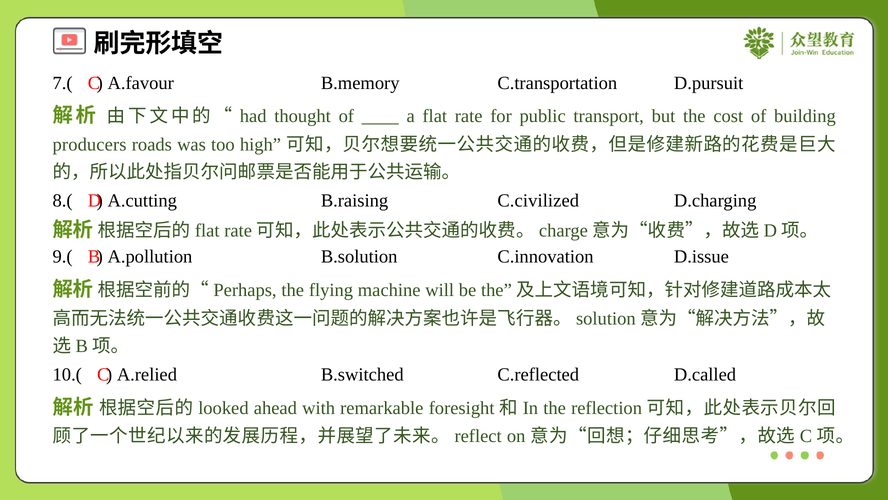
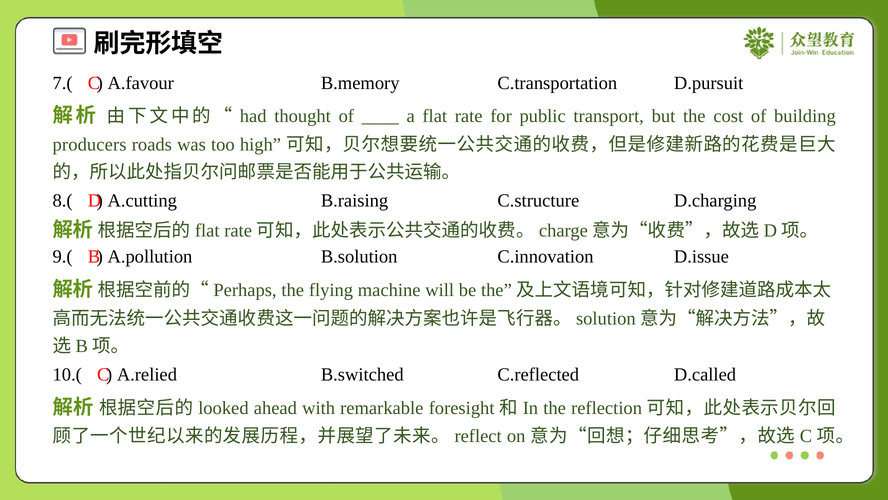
C.civilized: C.civilized -> C.structure (538, 200)
